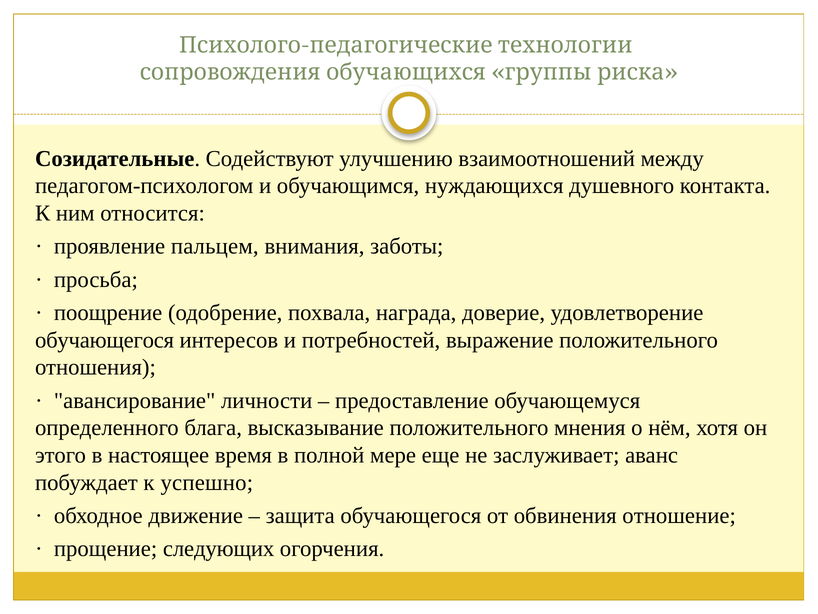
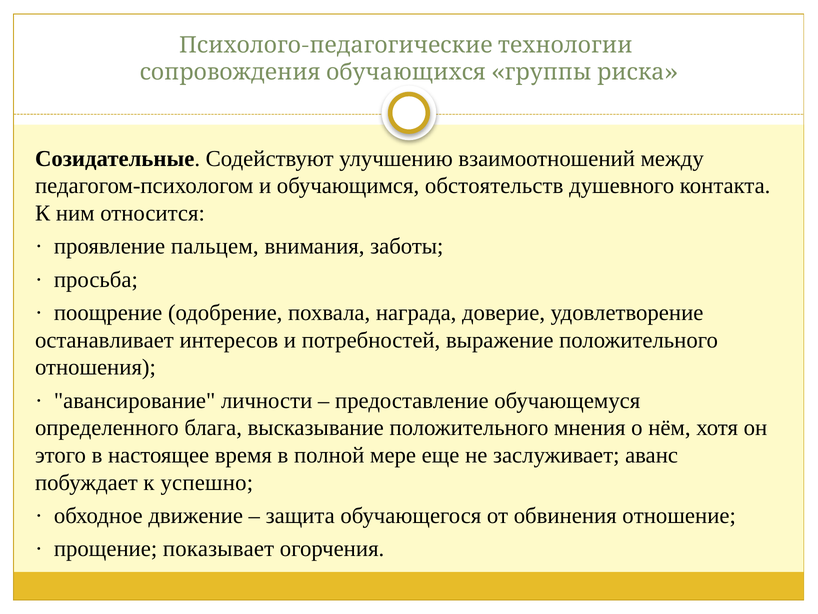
нуждающихся: нуждающихся -> обстоятельств (494, 186)
обучающегося: обучающегося -> останавливает (104, 340)
следующих: следующих -> показывает (219, 548)
